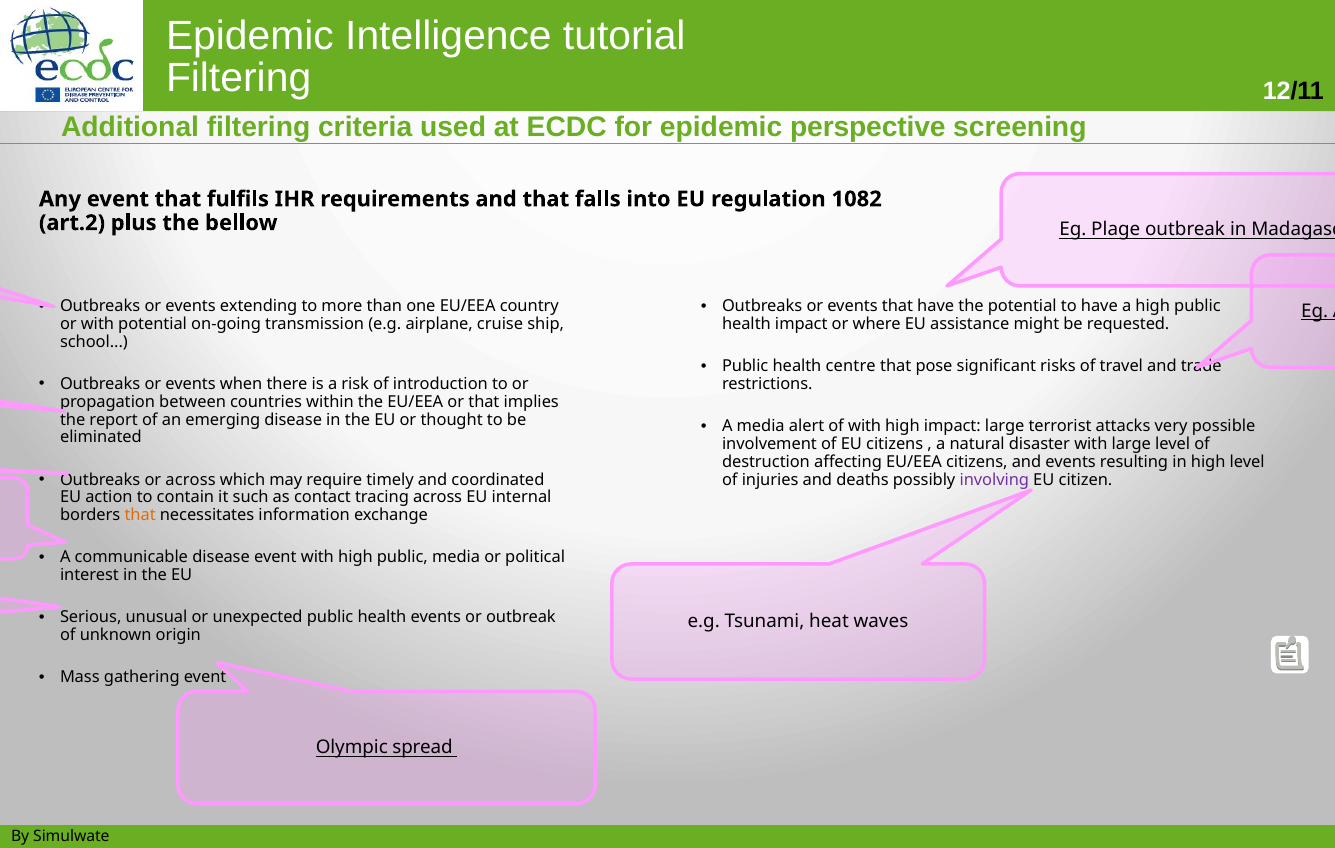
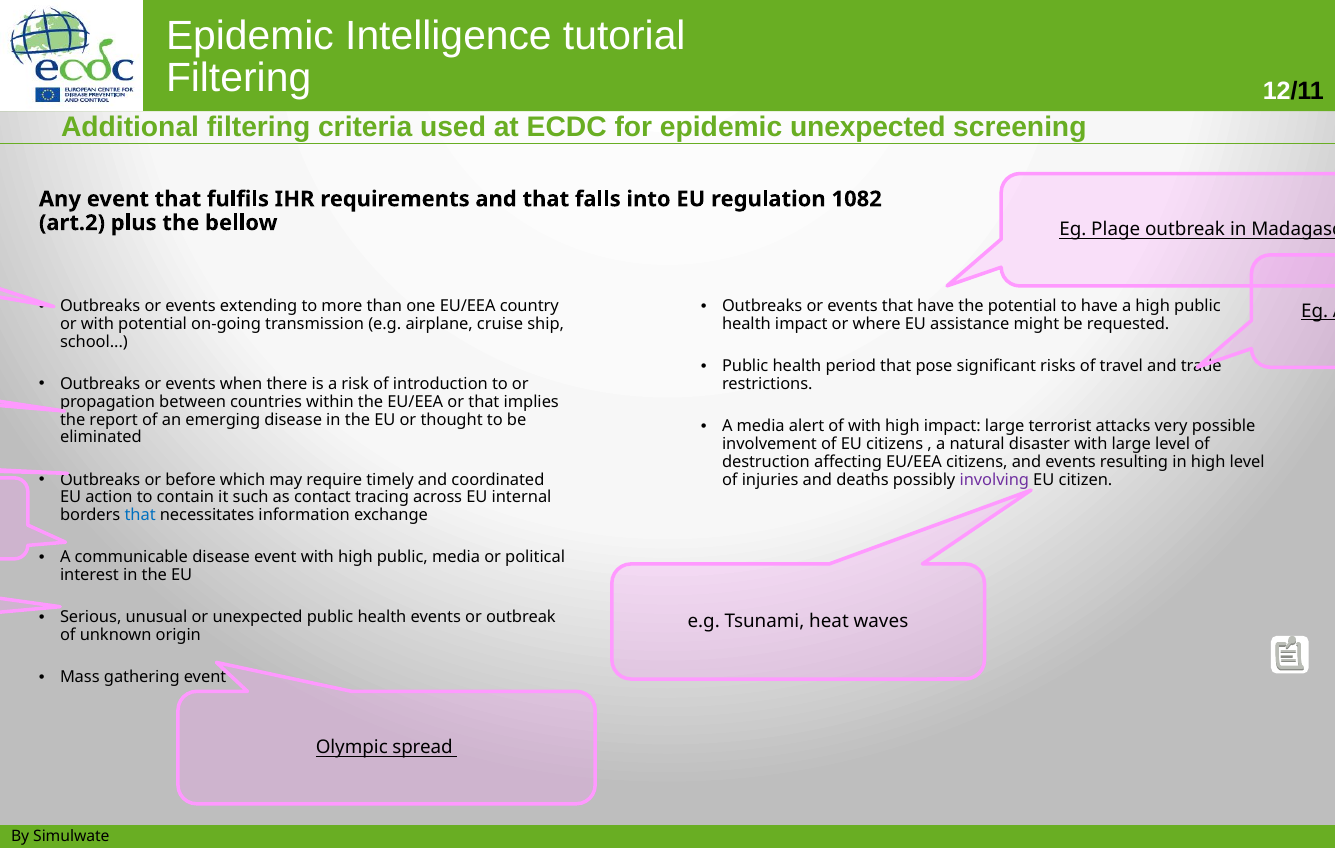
epidemic perspective: perspective -> unexpected (868, 127)
centre: centre -> period (851, 366)
or across: across -> before (191, 479)
that colour: orange -> blue (140, 515)
